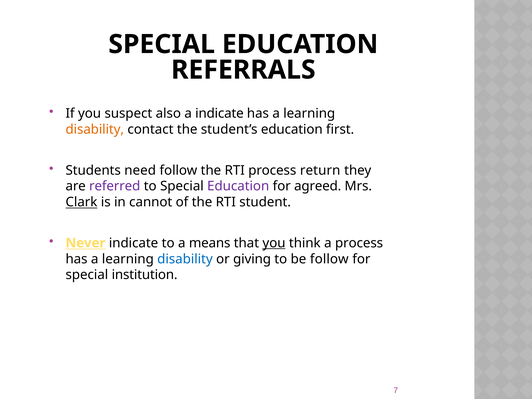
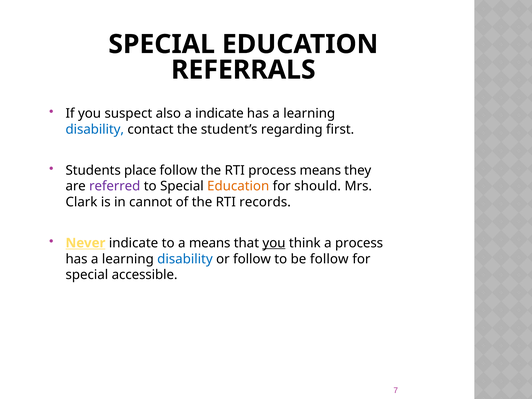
disability colour: orange -> blue (95, 129)
student’s education: education -> regarding (292, 129)
need: need -> place (140, 170)
process return: return -> means (320, 170)
Education colour: purple -> orange (238, 186)
agreed: agreed -> should (318, 186)
Clark underline: present -> none (81, 202)
student: student -> records (265, 202)
or giving: giving -> follow (252, 259)
institution: institution -> accessible (145, 275)
